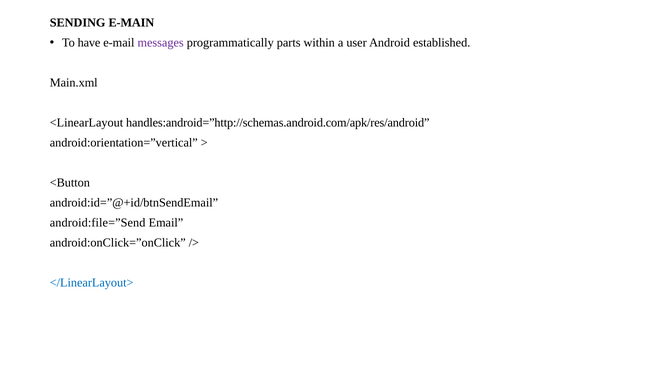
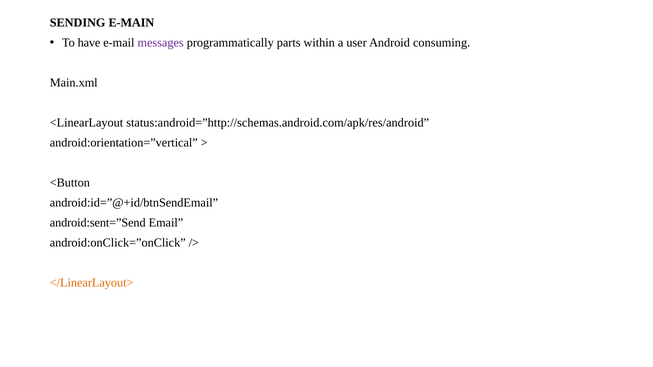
established: established -> consuming (442, 43)
handles:android=”http://schemas.android.com/apk/res/android: handles:android=”http://schemas.android.com/apk/res/android -> status:android=”http://schemas.android.com/apk/res/android (278, 123)
android:file=”Send: android:file=”Send -> android:sent=”Send (98, 223)
</LinearLayout> colour: blue -> orange (92, 283)
